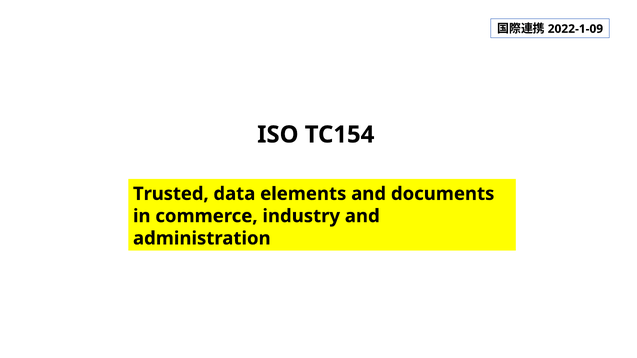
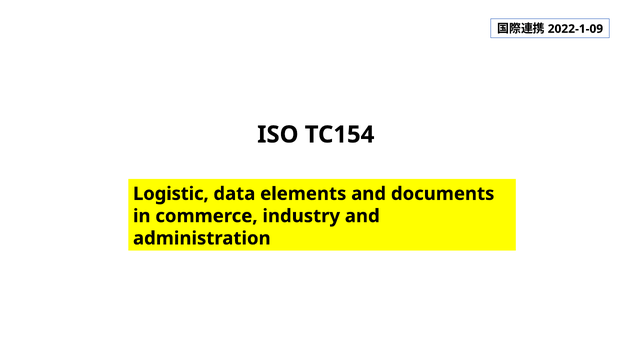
Trusted: Trusted -> Logistic (171, 194)
